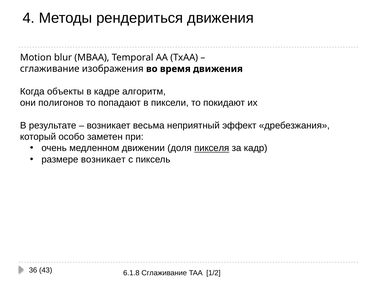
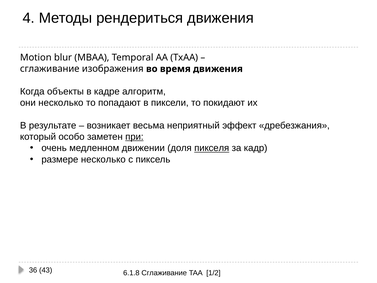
они полигонов: полигонов -> несколько (61, 103)
при underline: none -> present (134, 137)
размере возникает: возникает -> несколько (103, 159)
